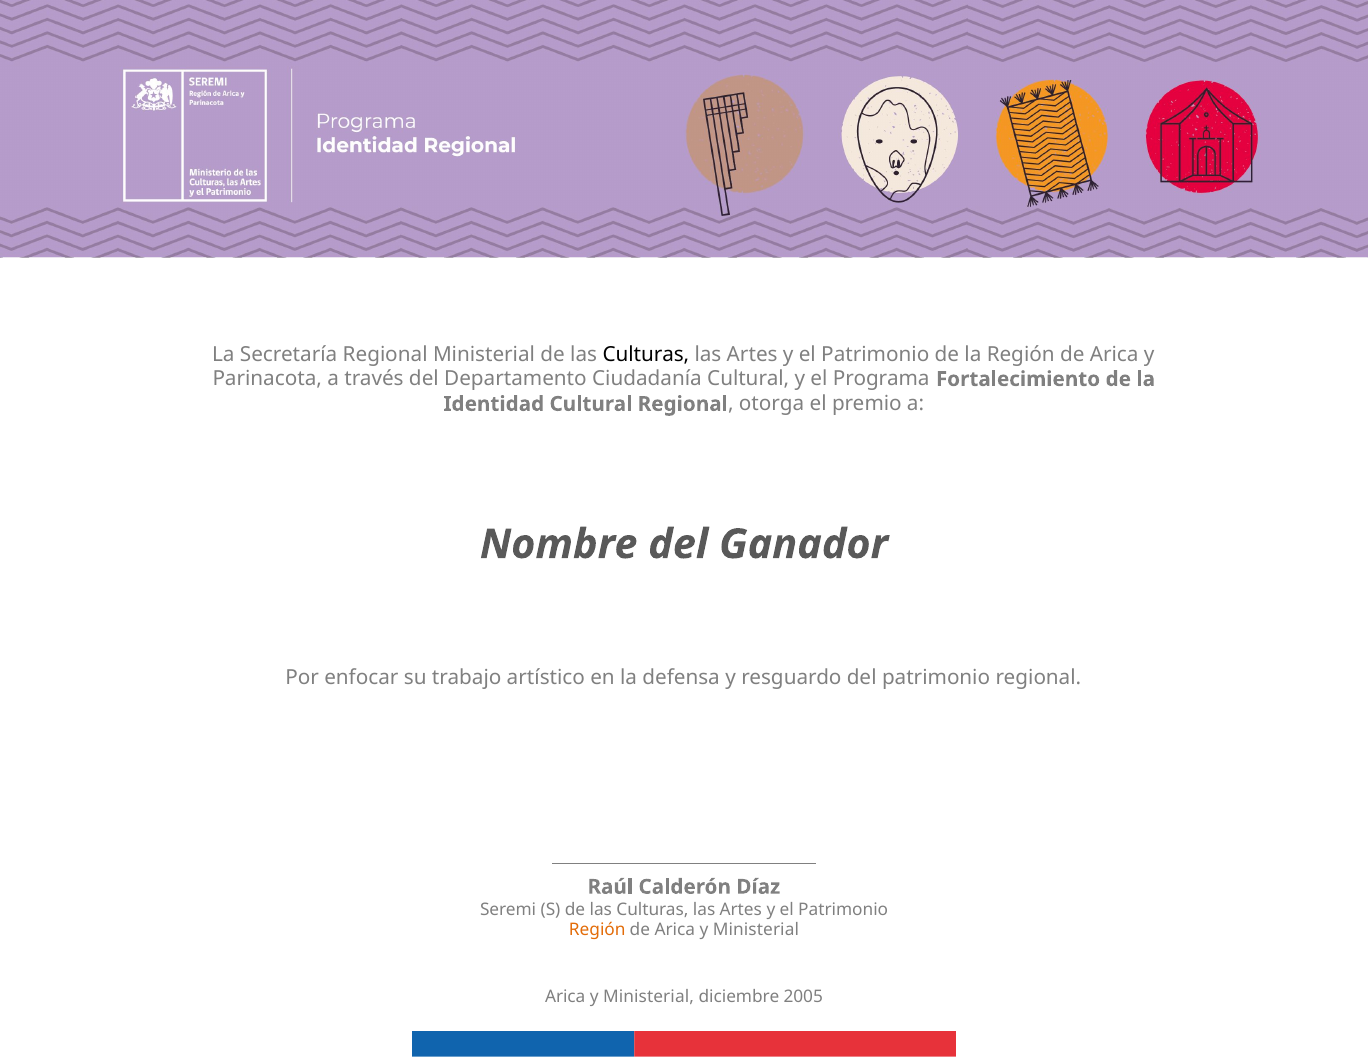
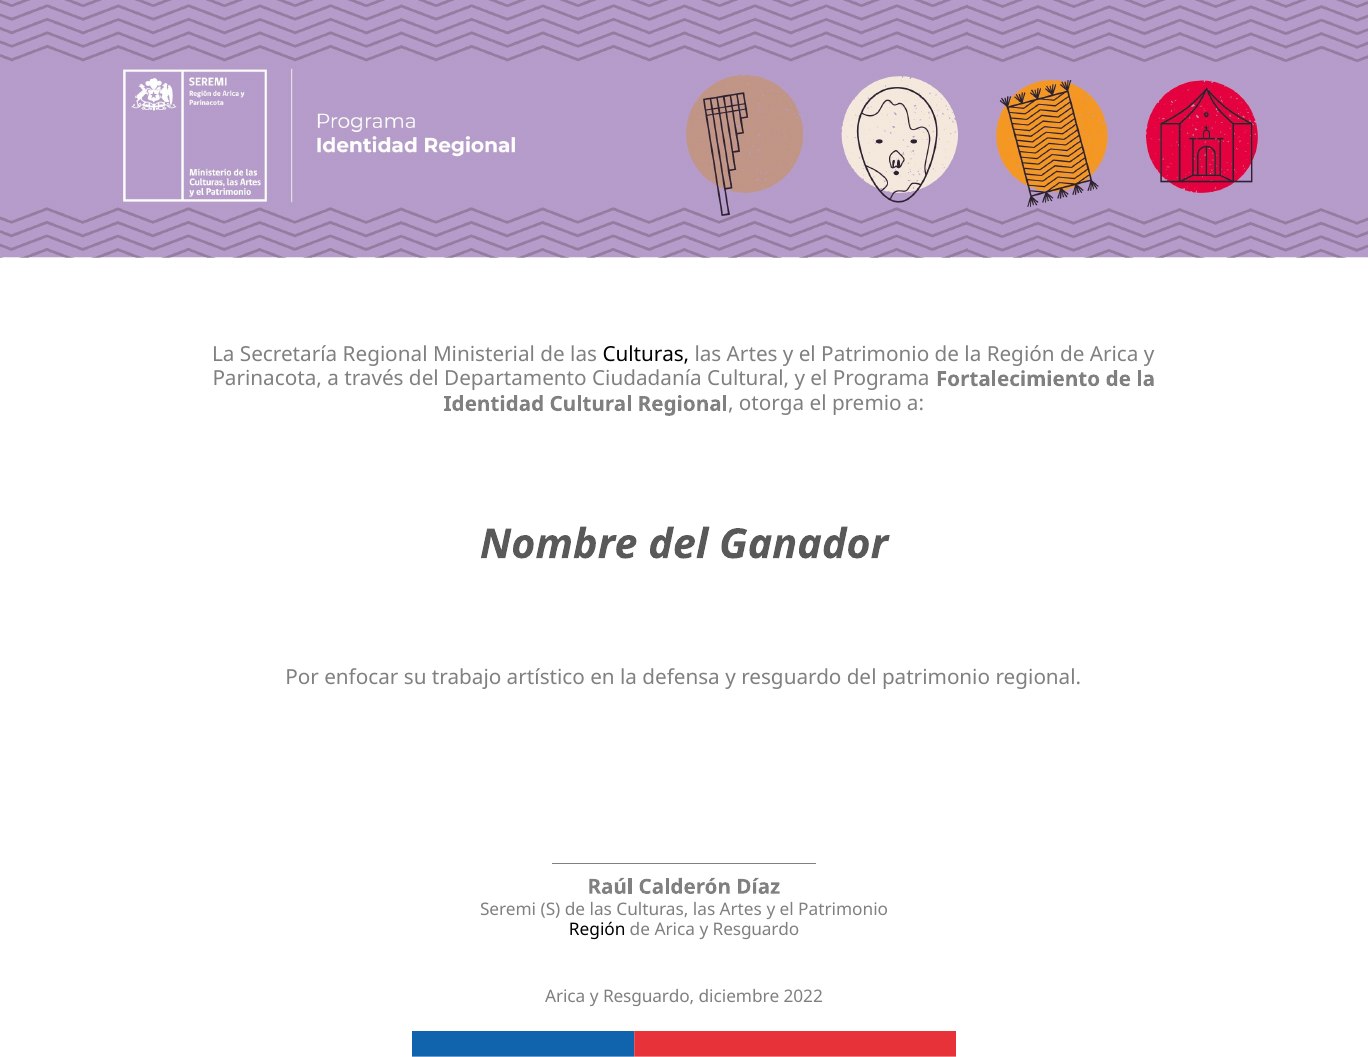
Región colour: orange -> black (597, 930)
de Arica y Ministerial: Ministerial -> Resguardo (756, 930)
Ministerial: Ministerial -> Resguardo (649, 997)
2005: 2005 -> 2022 (803, 997)
